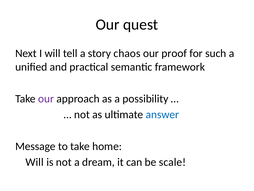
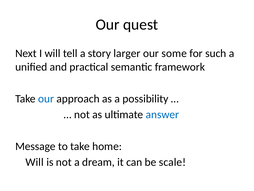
chaos: chaos -> larger (127, 53)
proof: proof -> some (174, 53)
our colour: purple -> blue (46, 98)
